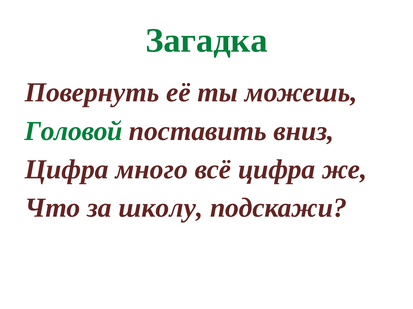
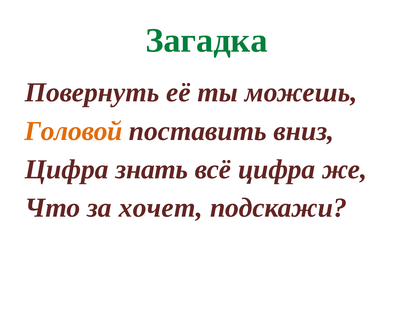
Головой colour: green -> orange (73, 131)
много: много -> знать (152, 170)
школу: школу -> хочет (161, 208)
